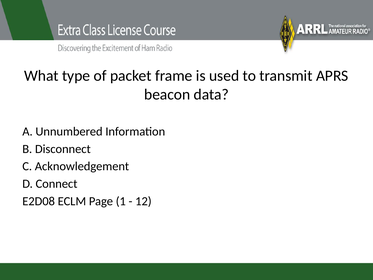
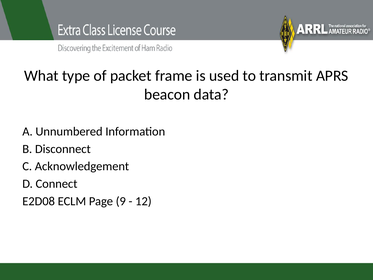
1: 1 -> 9 (121, 201)
